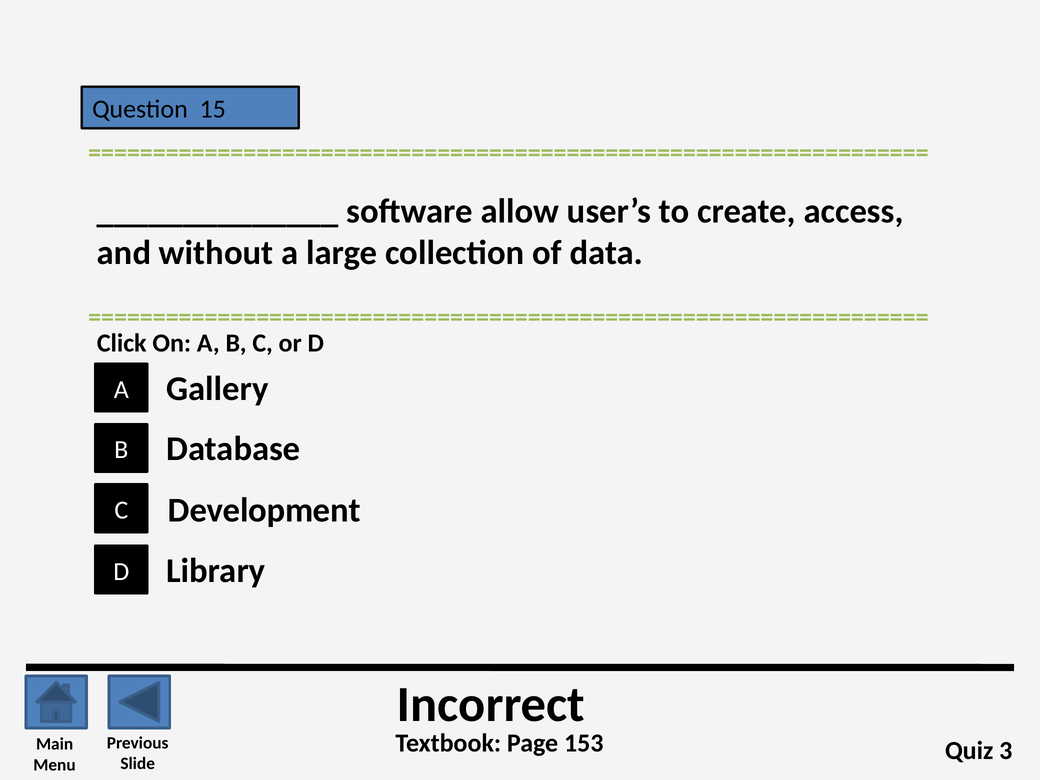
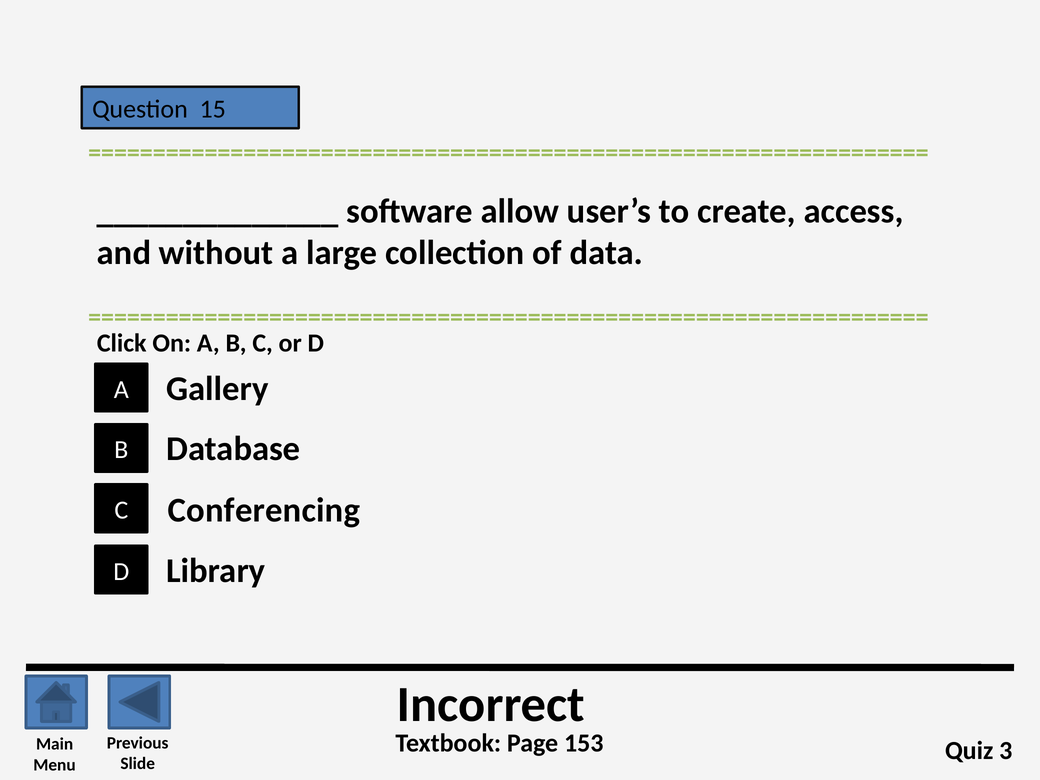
Development: Development -> Conferencing (264, 510)
